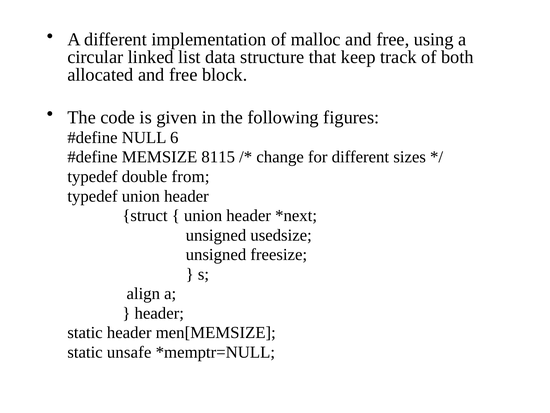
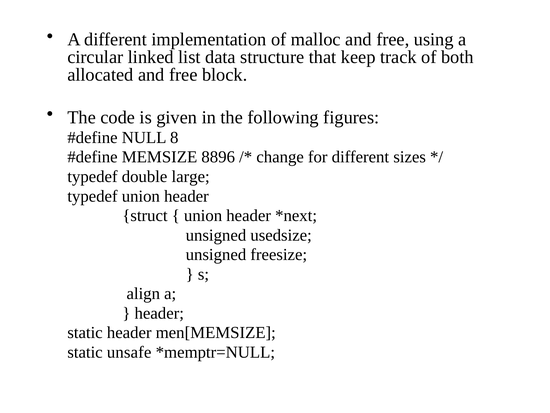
6: 6 -> 8 (174, 137)
8115: 8115 -> 8896 (218, 157)
from: from -> large (191, 176)
